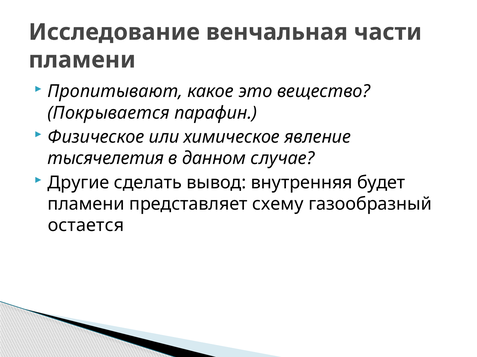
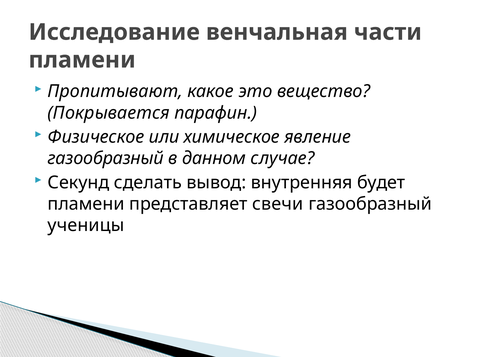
тысячелетия: тысячелетия -> газообразный (106, 159)
Другие: Другие -> Секунд (78, 183)
схему: схему -> свечи (278, 204)
остается: остается -> ученицы (86, 226)
